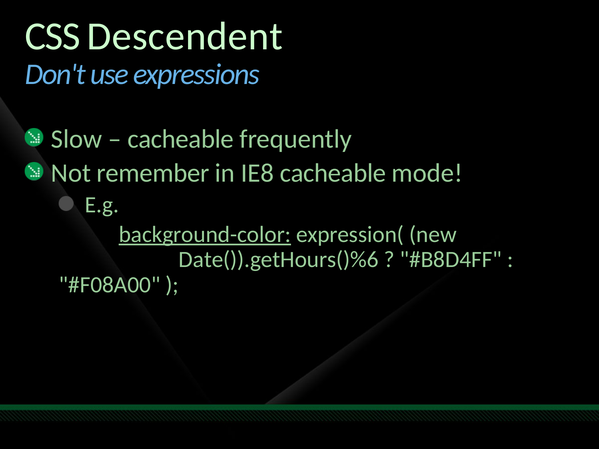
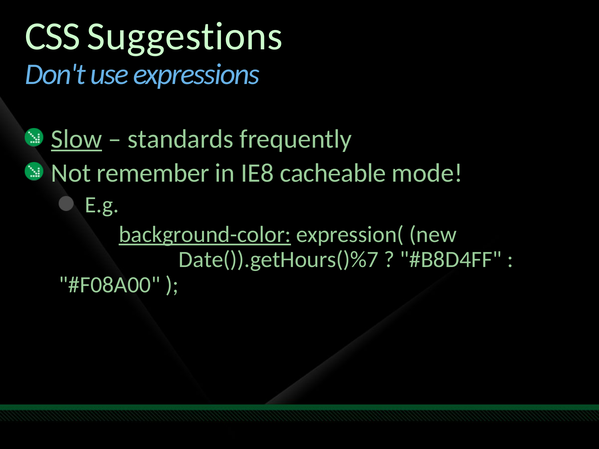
Descendent: Descendent -> Suggestions (185, 36)
Slow underline: none -> present (77, 139)
cacheable: cacheable -> standards (181, 139)
Date()).getHours()%6: Date()).getHours()%6 -> Date()).getHours()%7 (279, 260)
